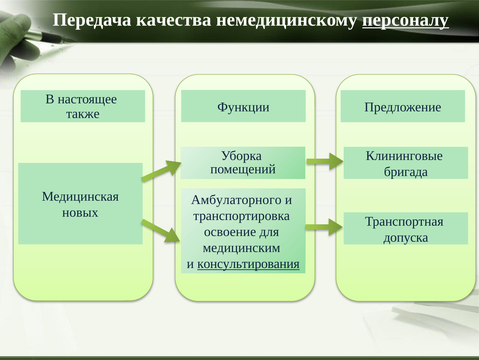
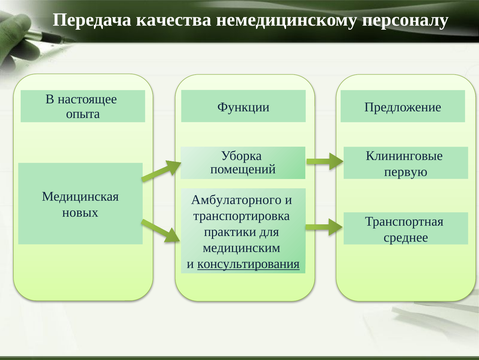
персоналу underline: present -> none (406, 20)
также: также -> опыта (83, 114)
бригада: бригада -> первую (406, 171)
освоение: освоение -> практики (230, 231)
допуска: допуска -> среднее (406, 237)
